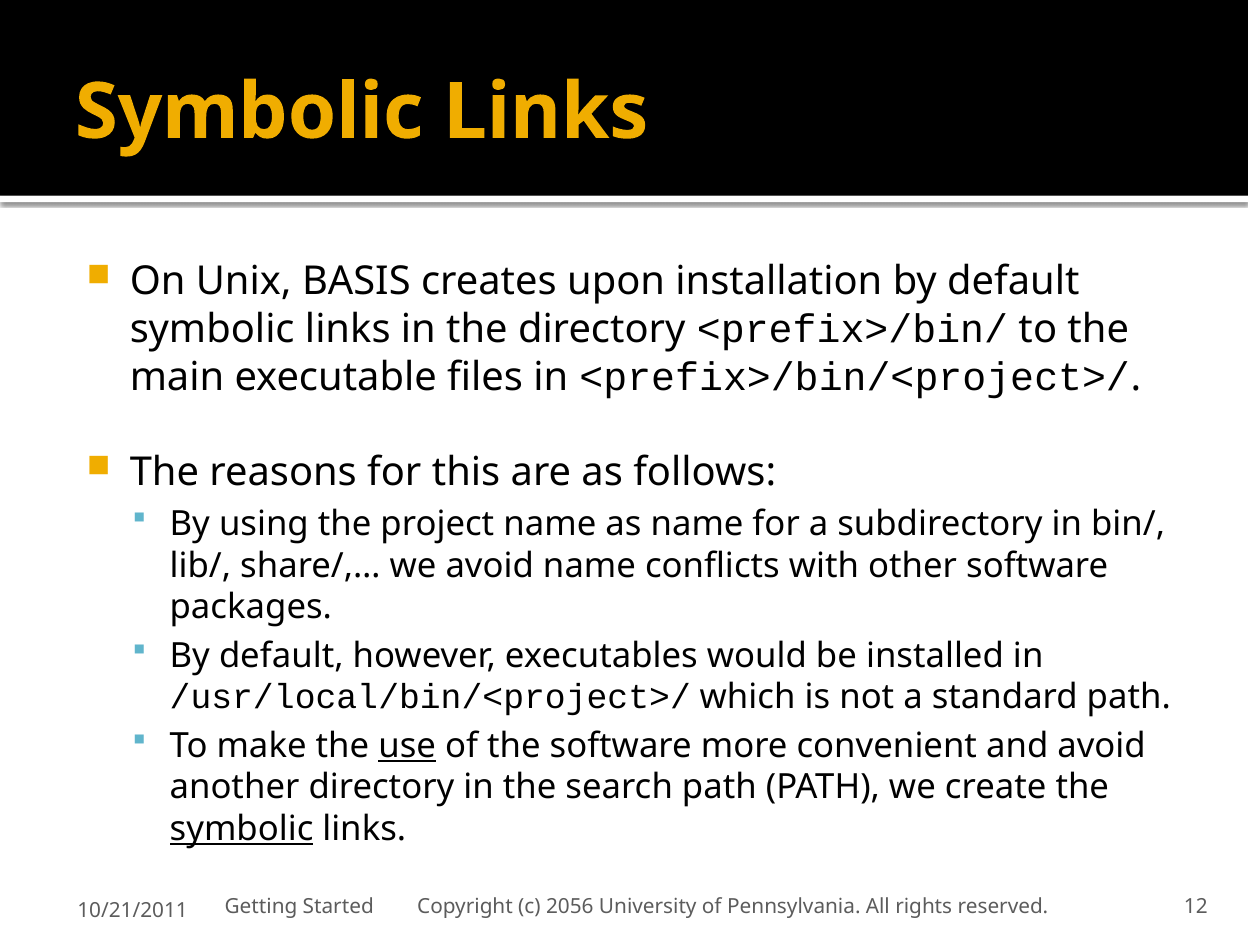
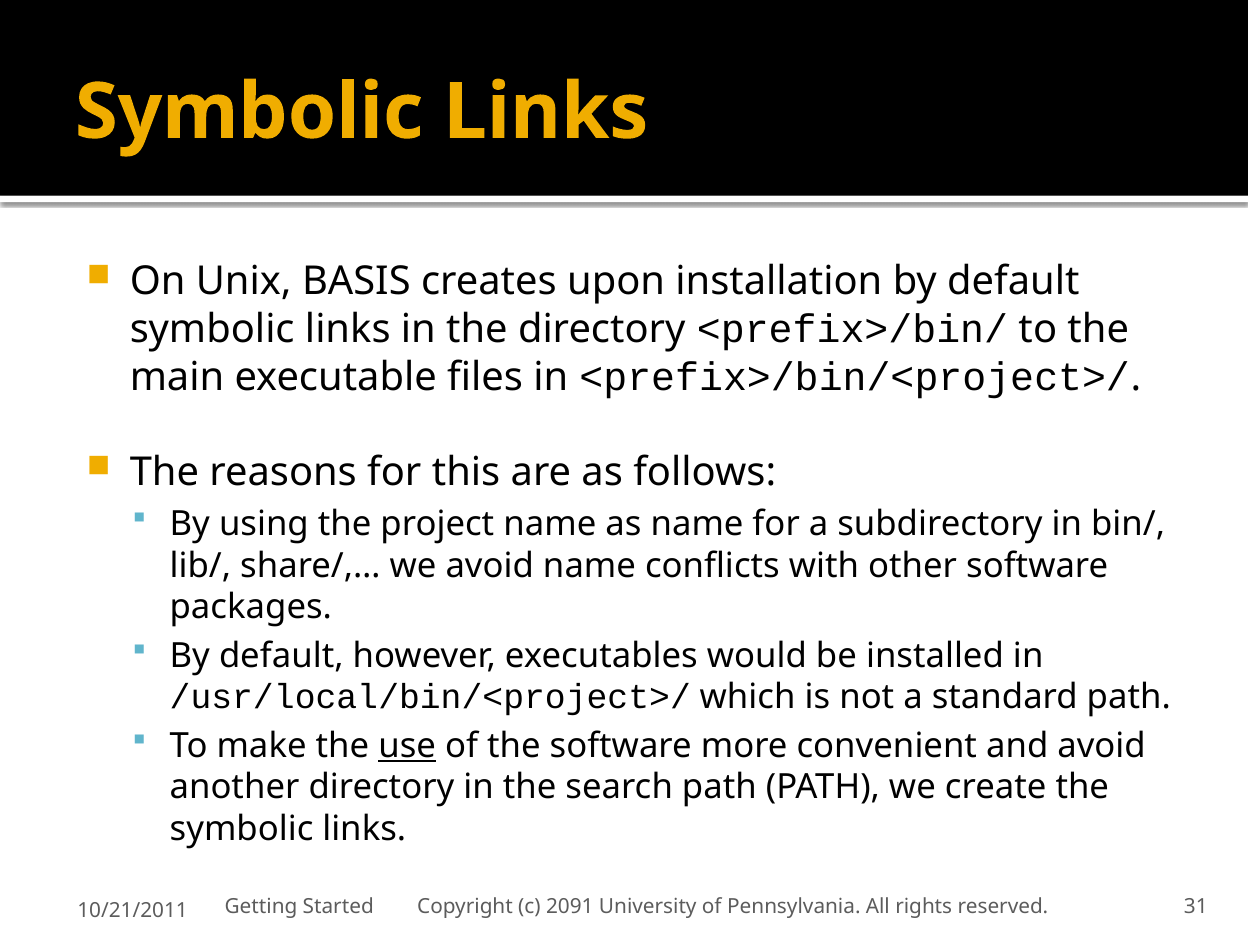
symbolic underline: present -> none (242, 829)
2056: 2056 -> 2091 (570, 907)
12: 12 -> 31 (1196, 907)
